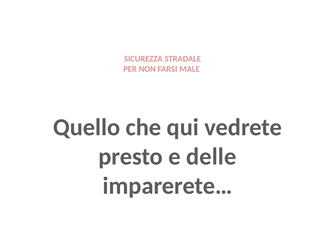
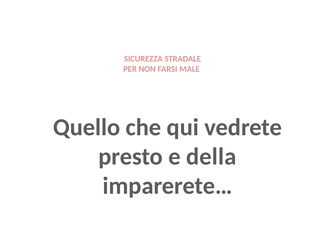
delle: delle -> della (211, 156)
